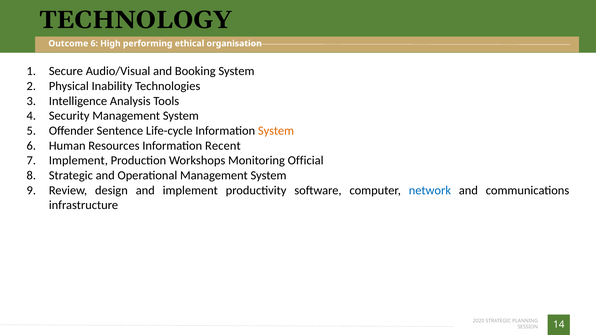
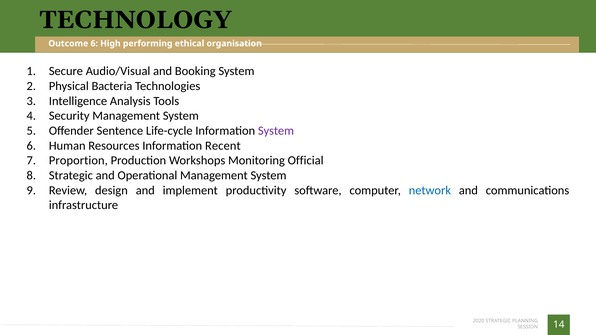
Inability: Inability -> Bacteria (112, 86)
System colour: orange -> purple (276, 131)
Implement: Implement -> Proportion (78, 161)
